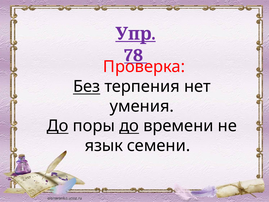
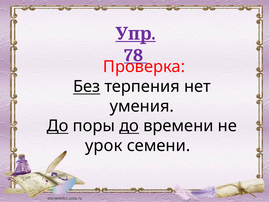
язык: язык -> урок (104, 145)
